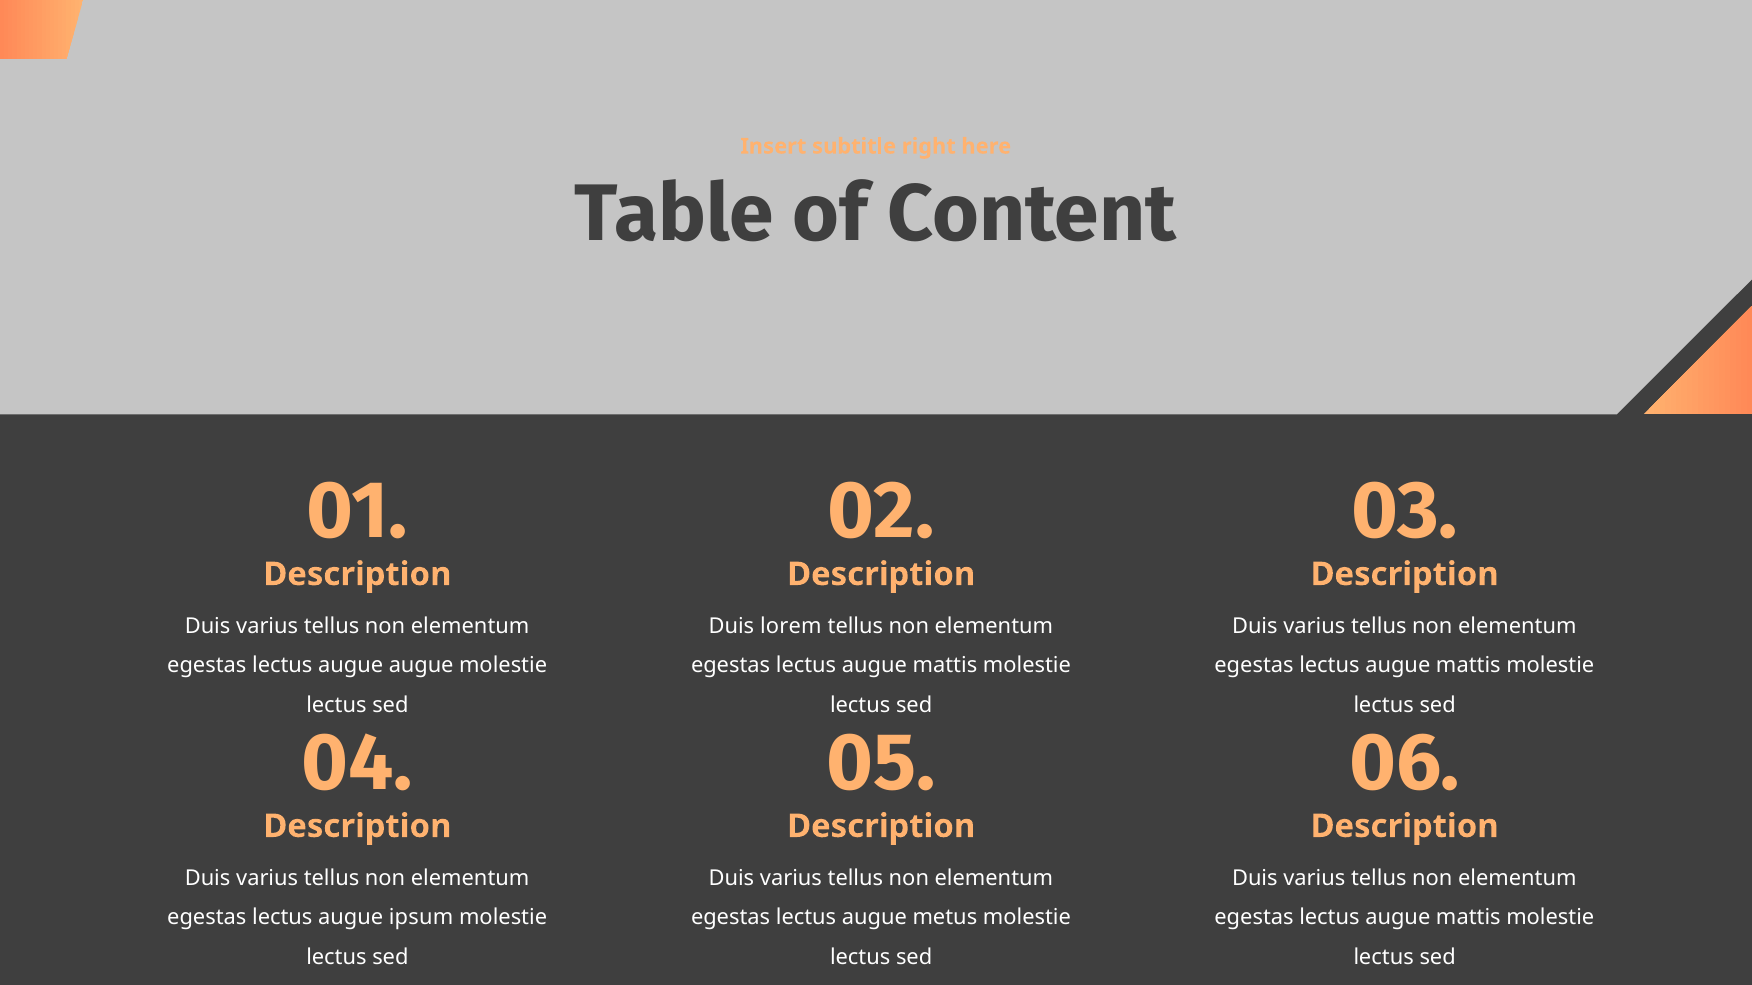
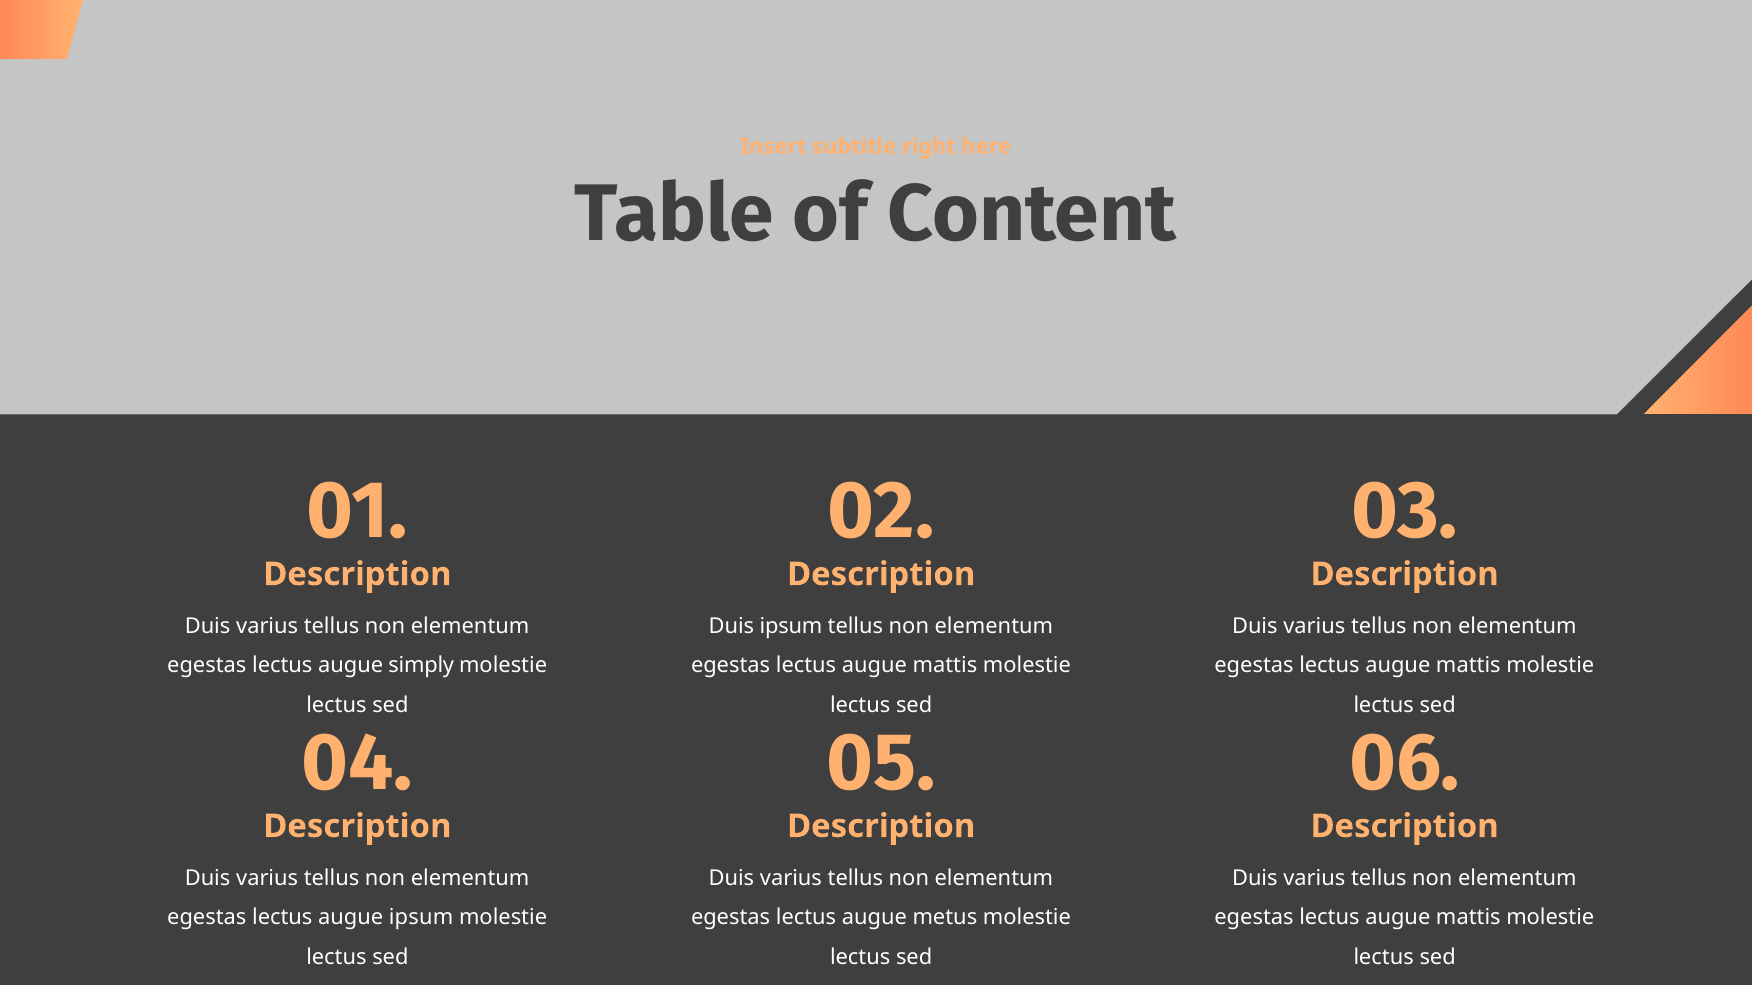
Duis lorem: lorem -> ipsum (791, 627)
augue augue: augue -> simply (421, 666)
